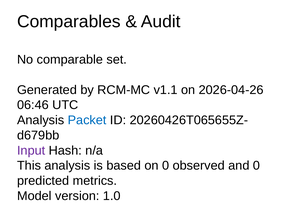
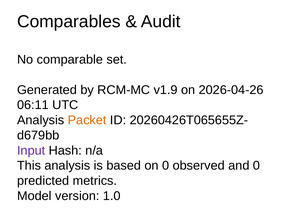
v1.1: v1.1 -> v1.9 (166, 90)
06:46: 06:46 -> 06:11 (33, 105)
Packet colour: blue -> orange (87, 121)
